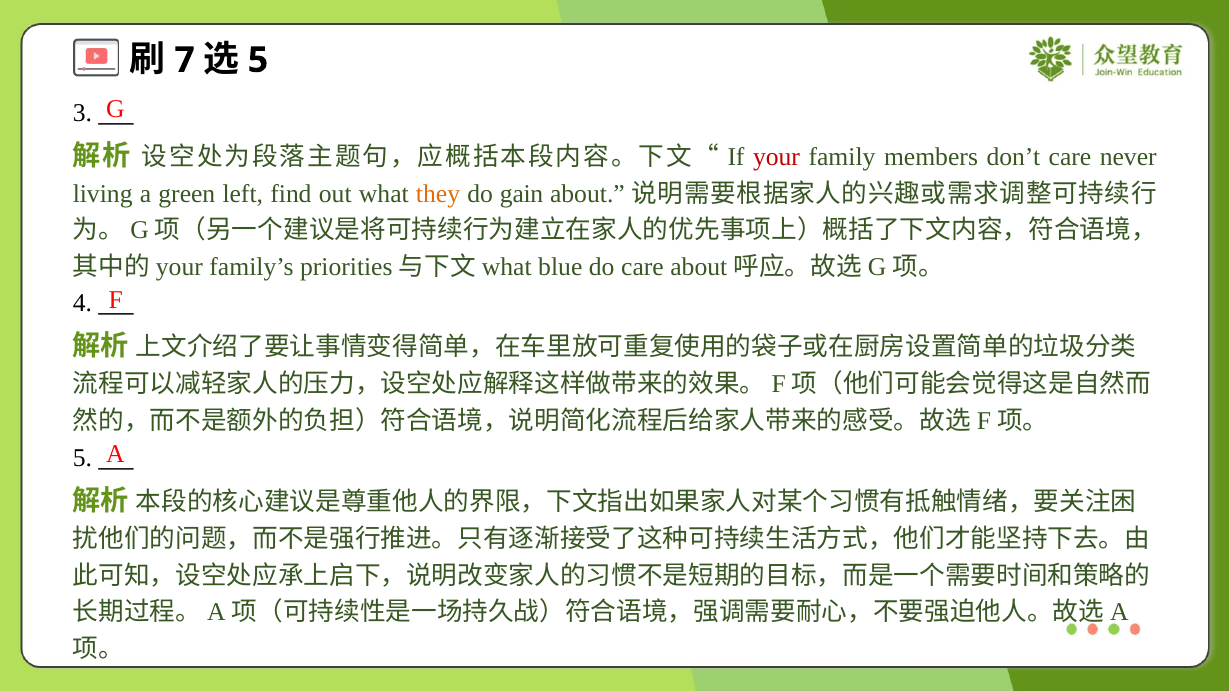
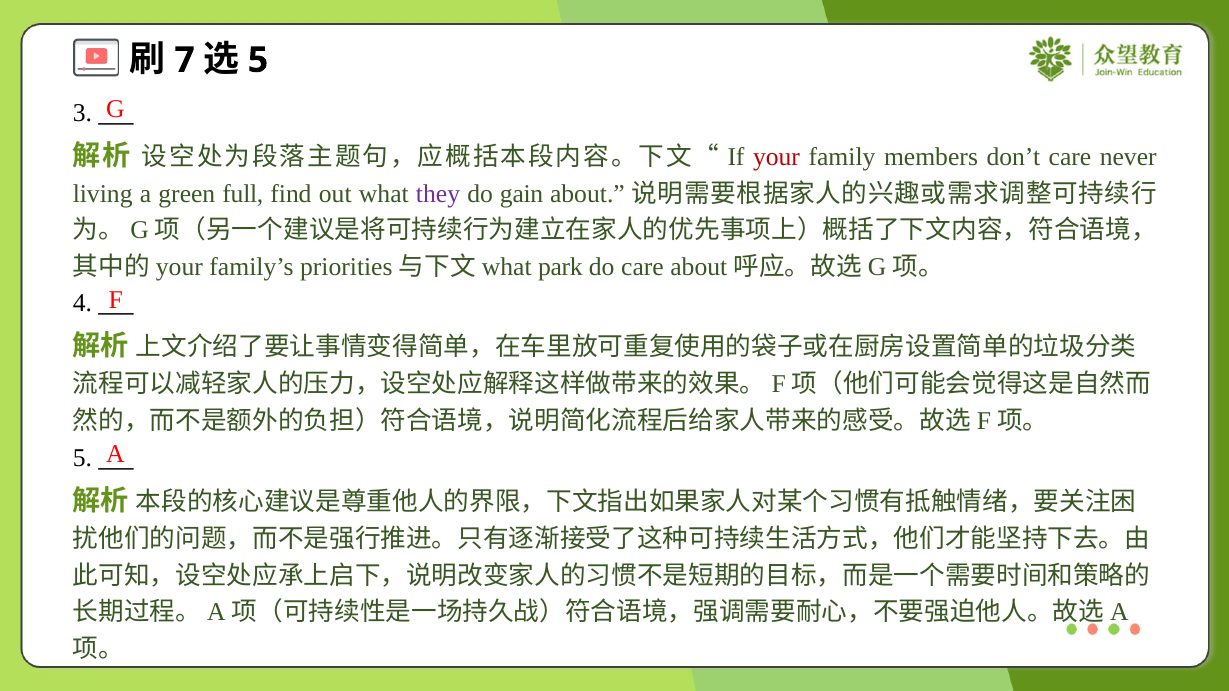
left: left -> full (243, 194)
they colour: orange -> purple (438, 194)
blue: blue -> park (560, 267)
